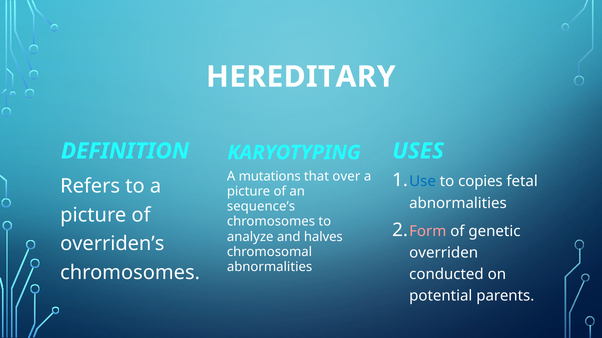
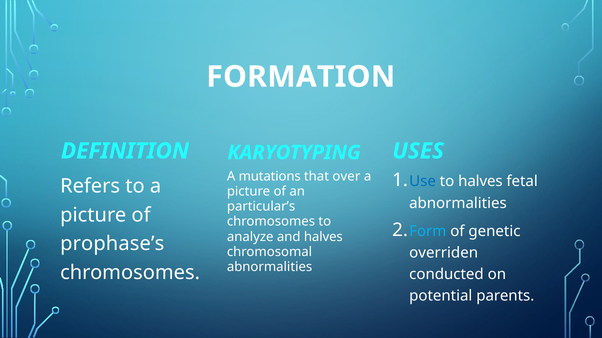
HEREDITARY: HEREDITARY -> FORMATION (301, 77)
to copies: copies -> halves (480, 182)
sequence’s: sequence’s -> particular’s (261, 207)
Form colour: pink -> light blue (428, 231)
overriden’s: overriden’s -> prophase’s (112, 244)
